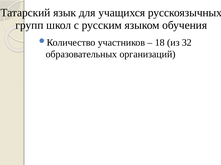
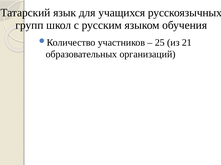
18: 18 -> 25 (160, 43)
32: 32 -> 21 (187, 43)
